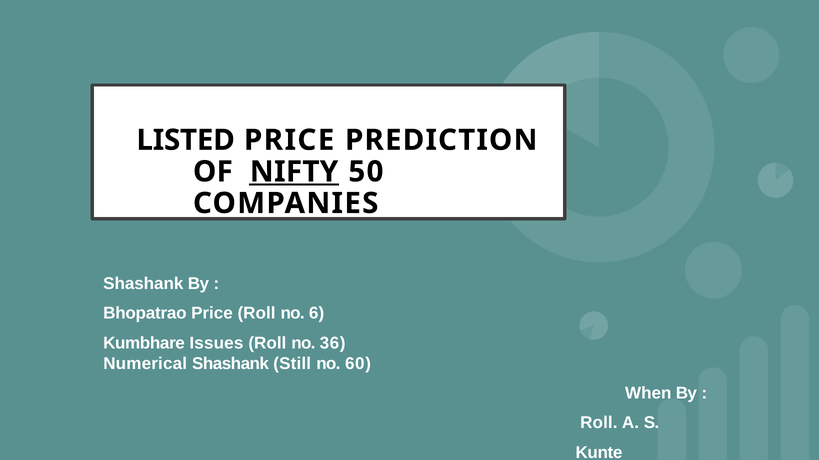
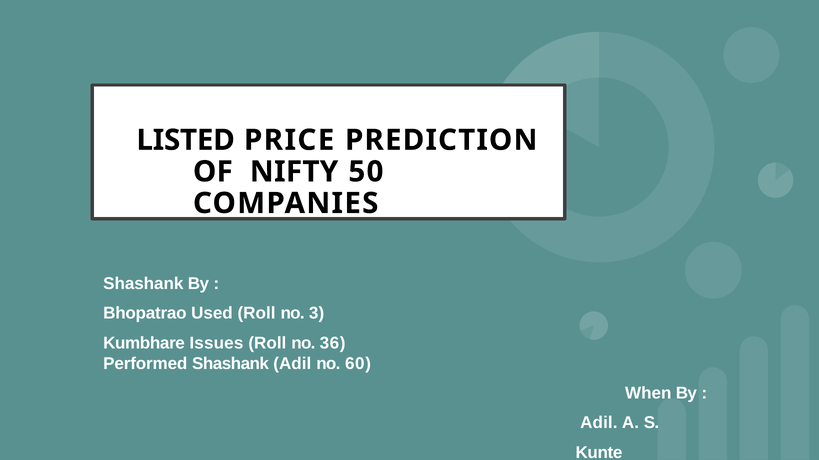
NIFTY underline: present -> none (294, 172)
Bhopatrao Price: Price -> Used (212, 314)
6: 6 -> 3 (317, 314)
Numerical: Numerical -> Performed (145, 364)
Shashank Still: Still -> Adil (292, 364)
Roll: Roll -> Adil (599, 423)
